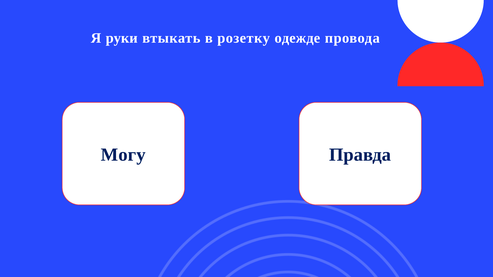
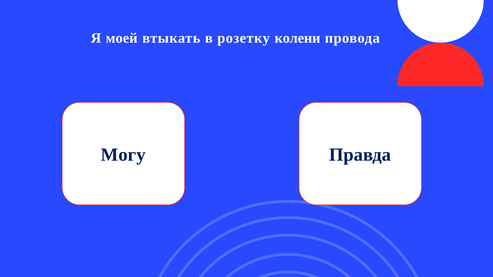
руки: руки -> моей (122, 38)
одежде: одежде -> колени (297, 38)
